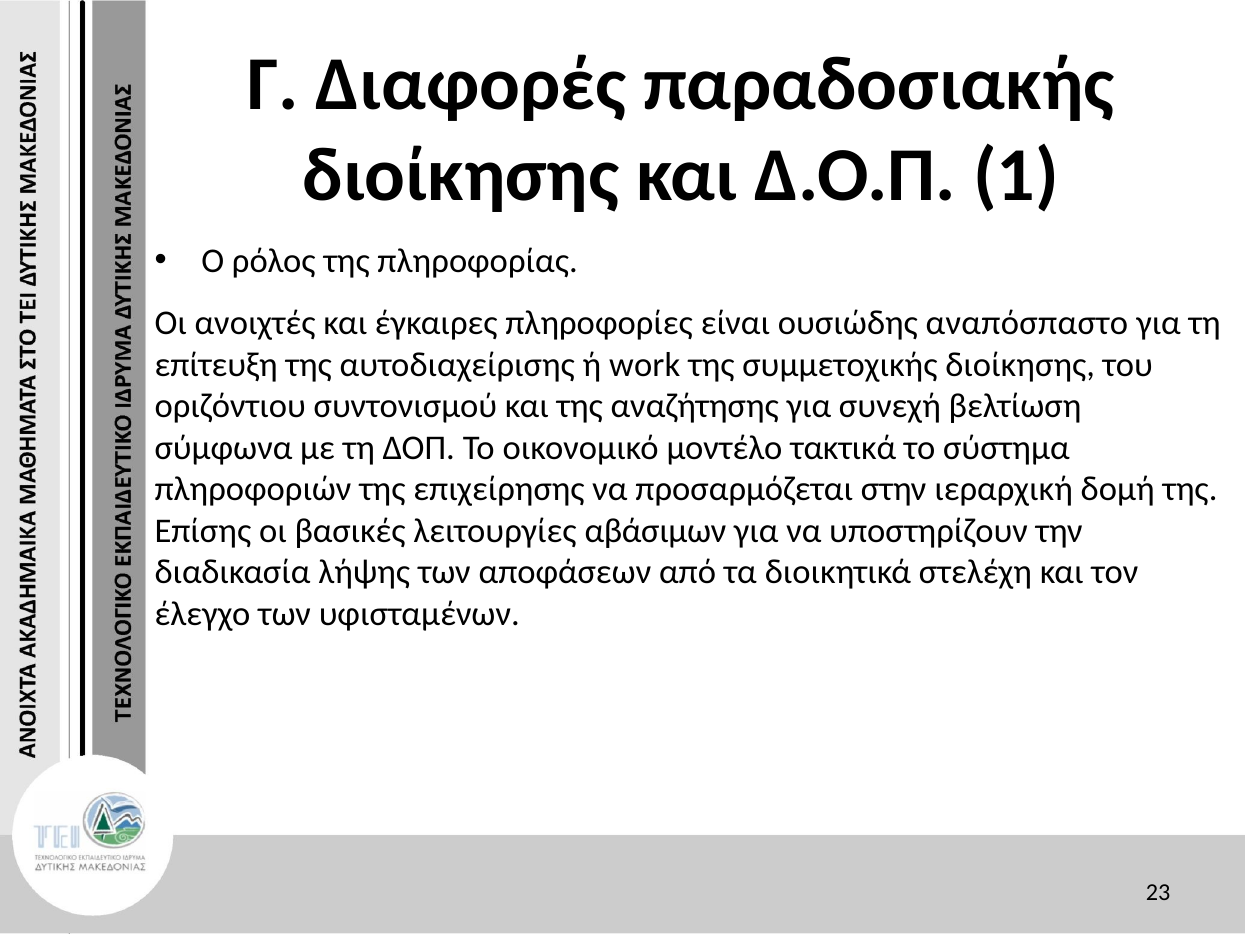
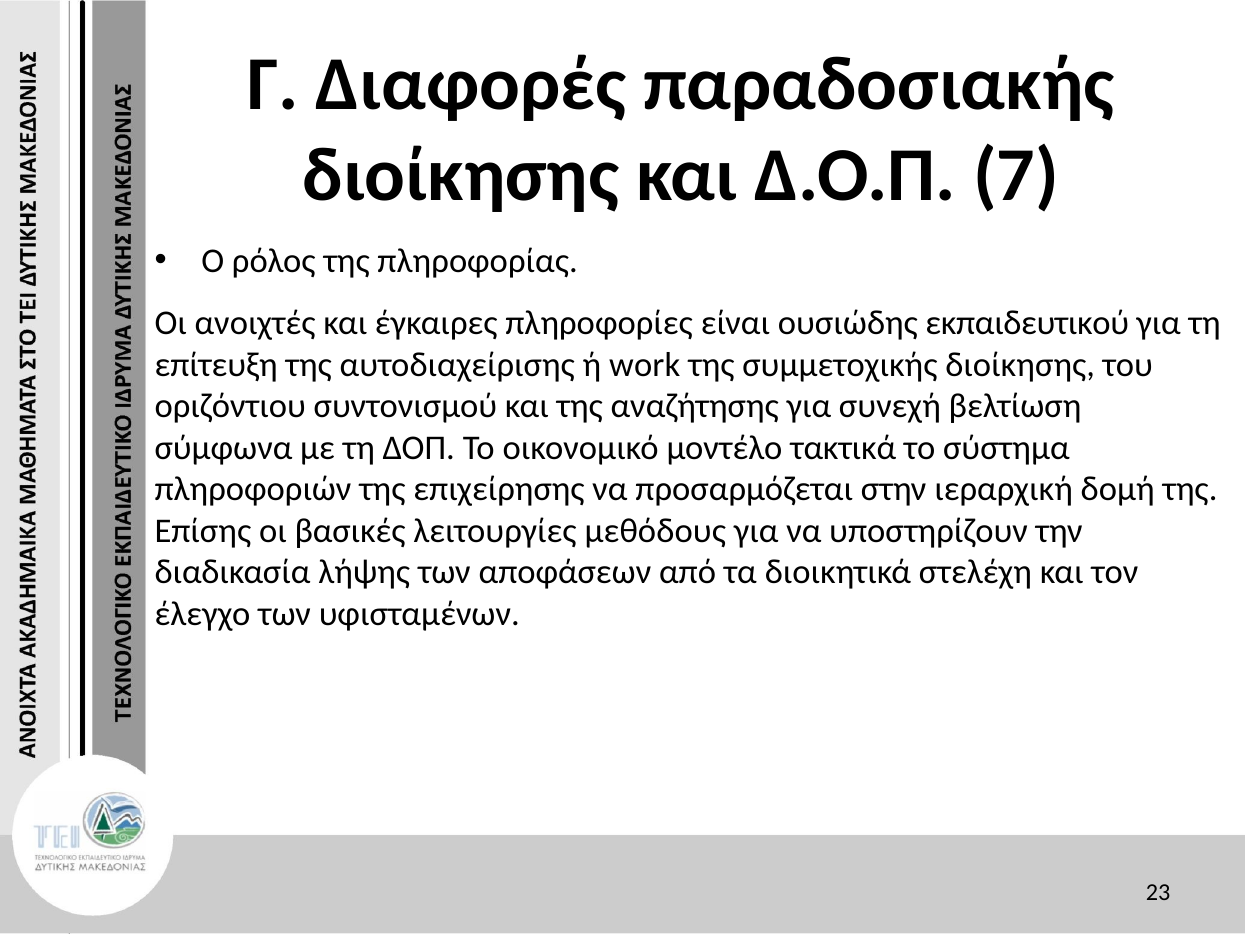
1: 1 -> 7 (1016, 176)
αναπόσπαστο: αναπόσπαστο -> εκπαιδευτικού (1027, 323)
αβάσιμων: αβάσιμων -> μεθόδους (655, 531)
